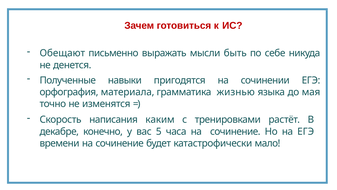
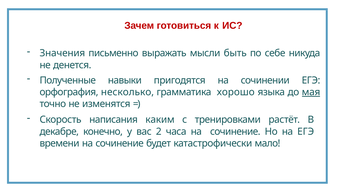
Обещают: Обещают -> Значения (62, 53)
материала: материала -> несколько (127, 92)
жизнью: жизнью -> хорошо (236, 92)
мая underline: none -> present (311, 92)
5: 5 -> 2 (159, 131)
